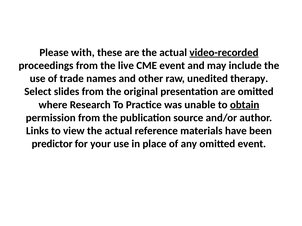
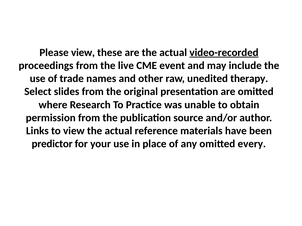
Please with: with -> view (83, 53)
obtain underline: present -> none (245, 105)
omitted event: event -> every (252, 144)
